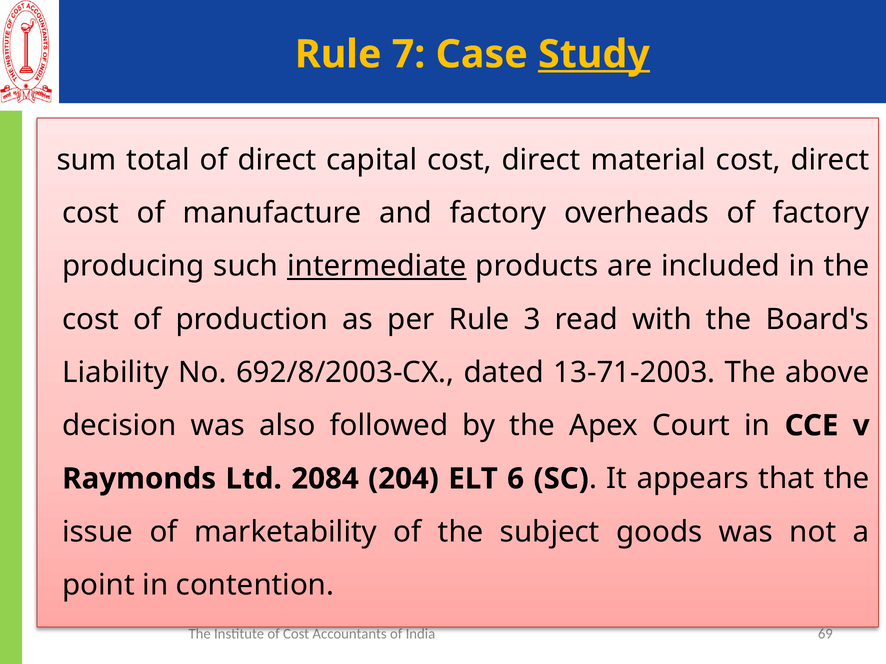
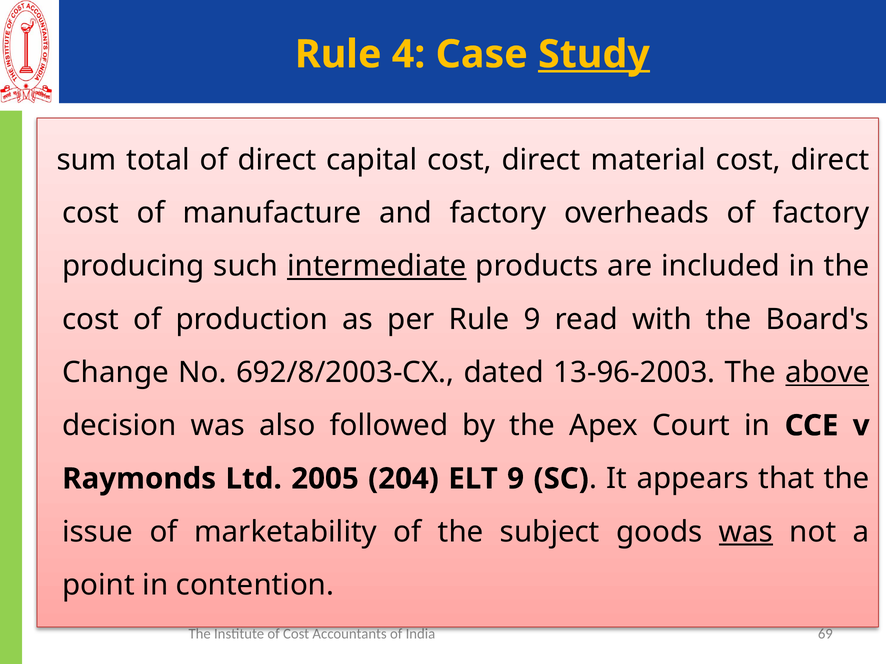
7: 7 -> 4 (409, 54)
Rule 3: 3 -> 9 (532, 320)
Liability: Liability -> Change (116, 373)
13-71-2003: 13-71-2003 -> 13-96-2003 (634, 373)
above underline: none -> present (827, 373)
2084: 2084 -> 2005 (325, 479)
ELT 6: 6 -> 9 (516, 479)
was underline: none -> present (746, 532)
